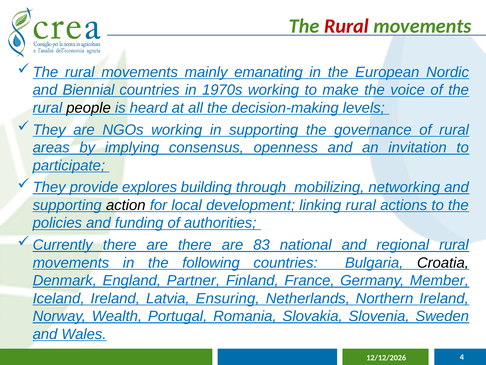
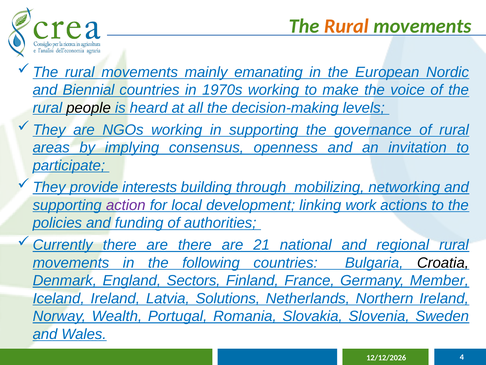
Rural colour: red -> orange (346, 26)
explores: explores -> interests (150, 187)
action colour: black -> purple (126, 205)
linking rural: rural -> work (361, 205)
83: 83 -> 21 (262, 245)
Partner: Partner -> Sectors (194, 280)
Ensuring: Ensuring -> Solutions (228, 298)
